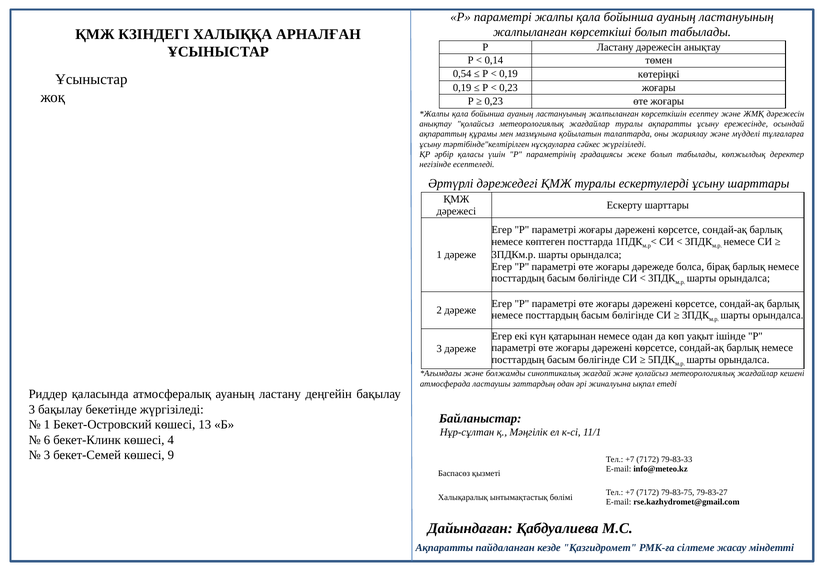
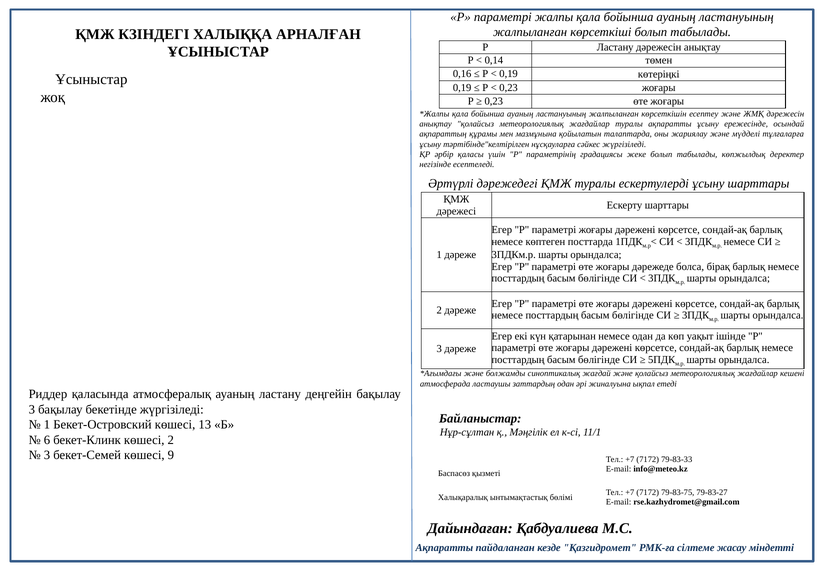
0,54: 0,54 -> 0,16 (462, 74)
көшесі 4: 4 -> 2 (171, 439)
